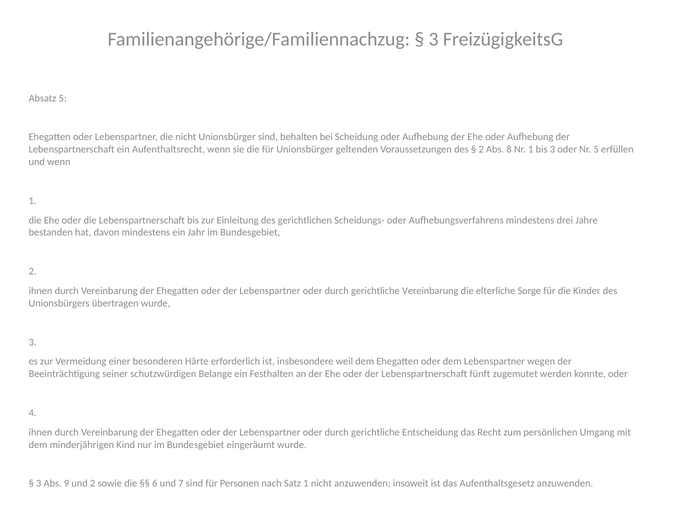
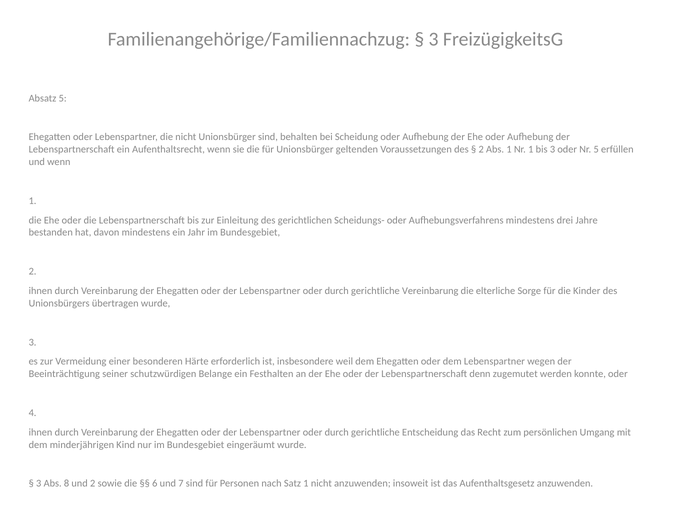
Abs 8: 8 -> 1 (509, 150)
fünft: fünft -> denn (480, 374)
9: 9 -> 8 (67, 484)
